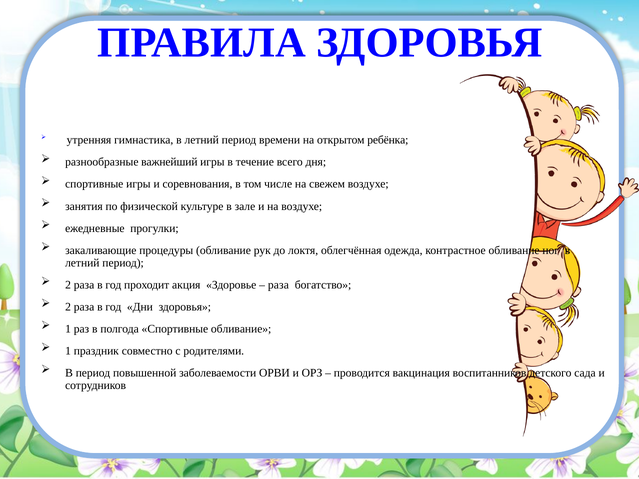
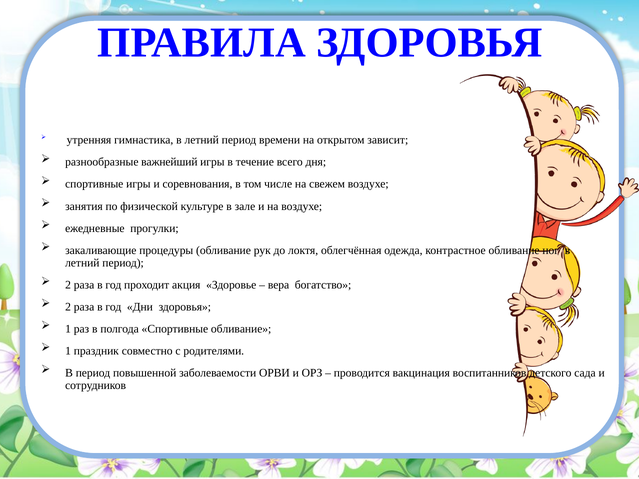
ребёнка: ребёнка -> зависит (388, 140)
раза: раза -> вера (279, 285)
